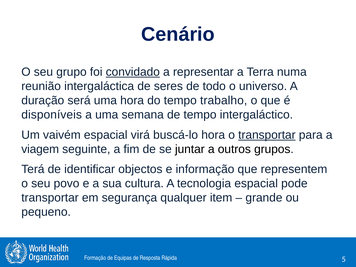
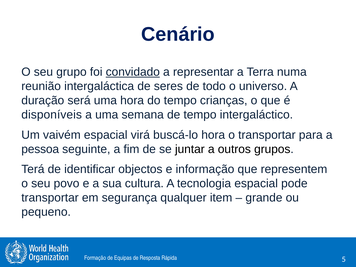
trabalho: trabalho -> crianças (224, 101)
transportar underline: present -> none (267, 135)
viagem: viagem -> pessoa (40, 149)
